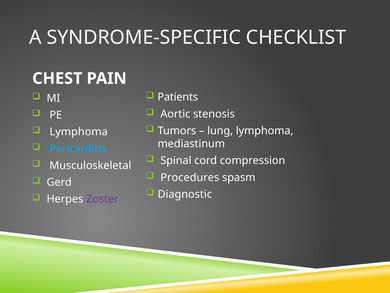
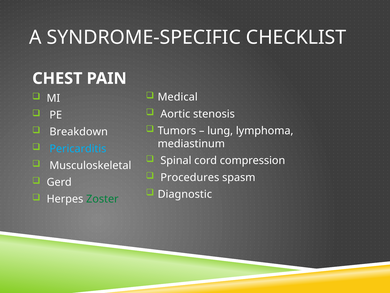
Patients: Patients -> Medical (178, 97)
Lymphoma: Lymphoma -> Breakdown (79, 132)
Zoster colour: purple -> green (102, 199)
